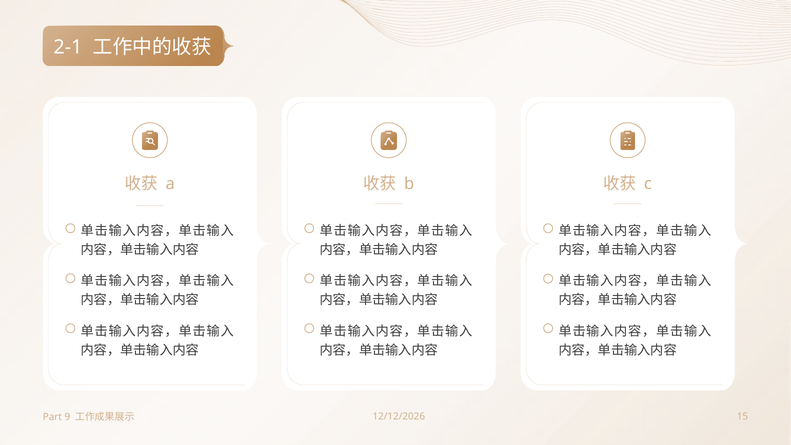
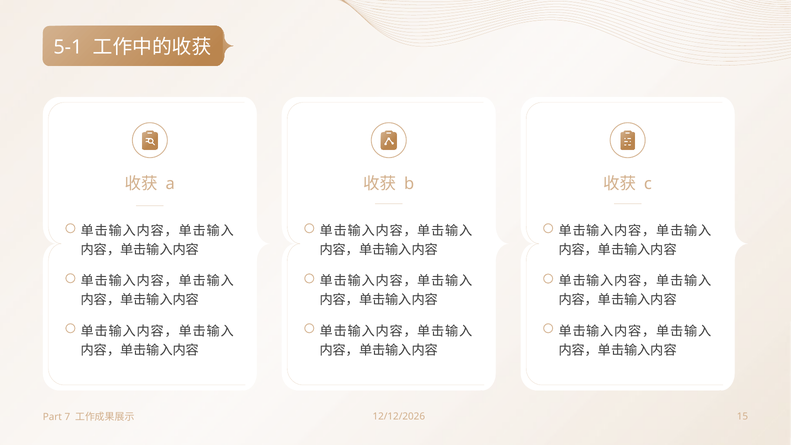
2-1: 2-1 -> 5-1 (68, 47)
9: 9 -> 7 (67, 417)
